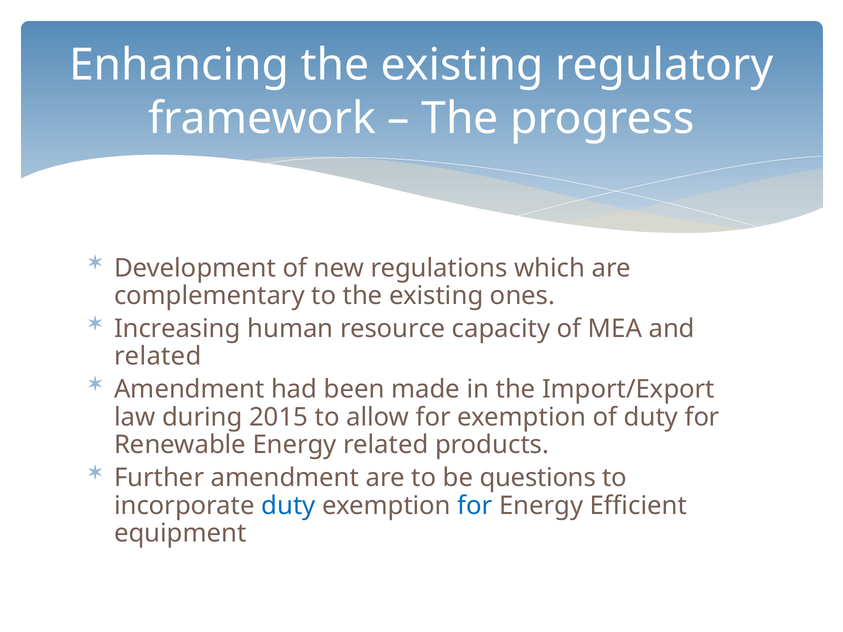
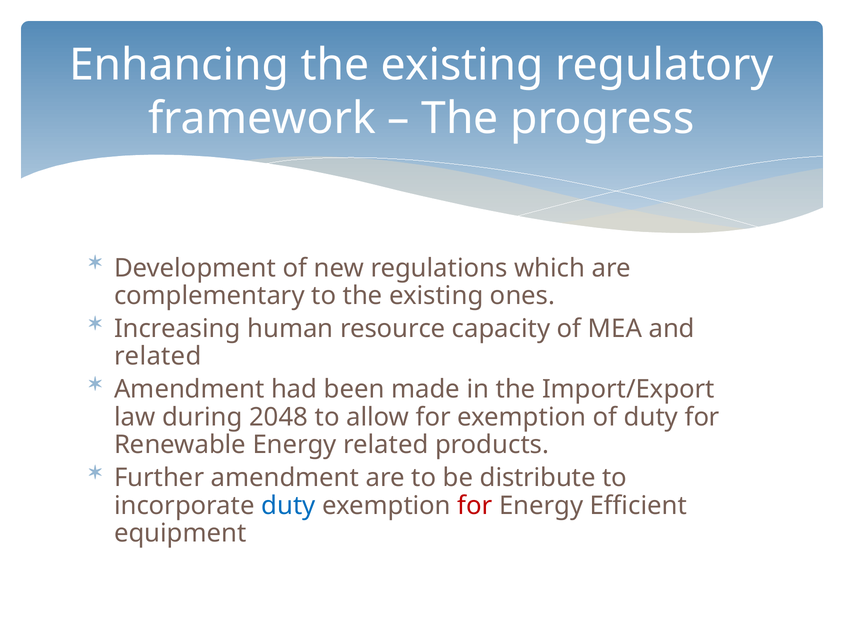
2015: 2015 -> 2048 (279, 417)
questions: questions -> distribute (538, 478)
for colour: blue -> red (475, 506)
